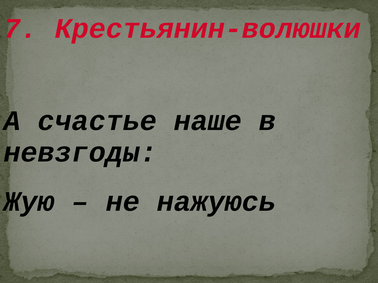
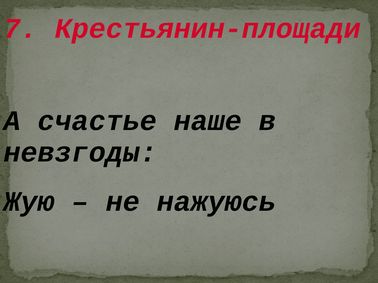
Крестьянин-волюшки: Крестьянин-волюшки -> Крестьянин-площади (208, 29)
